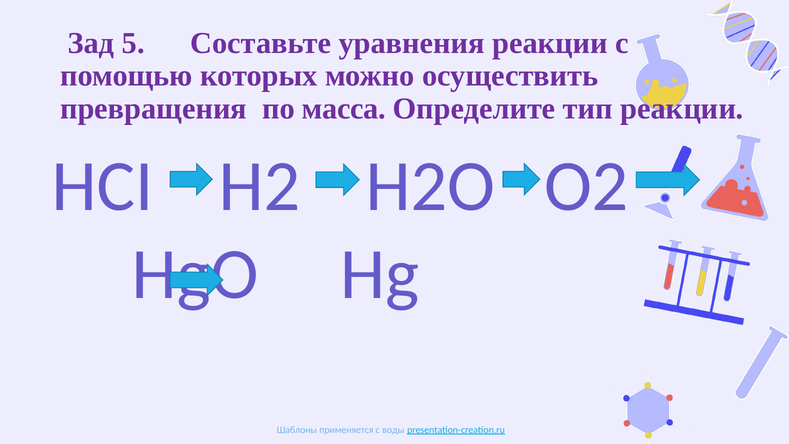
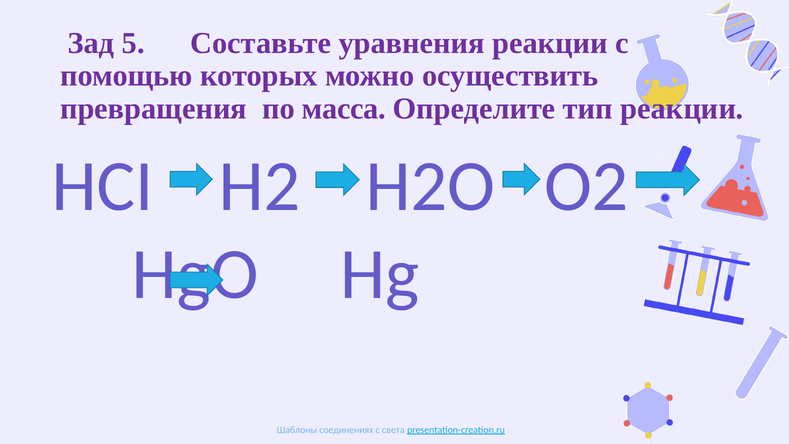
применяется: применяется -> соединениях (346, 430)
воды: воды -> света (393, 430)
